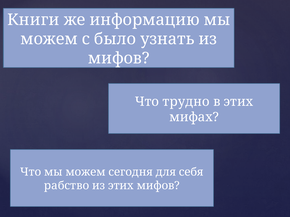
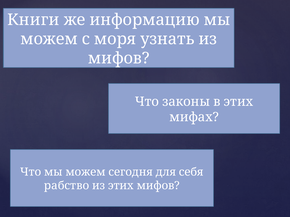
было: было -> моря (115, 39)
трудно: трудно -> законы (186, 102)
